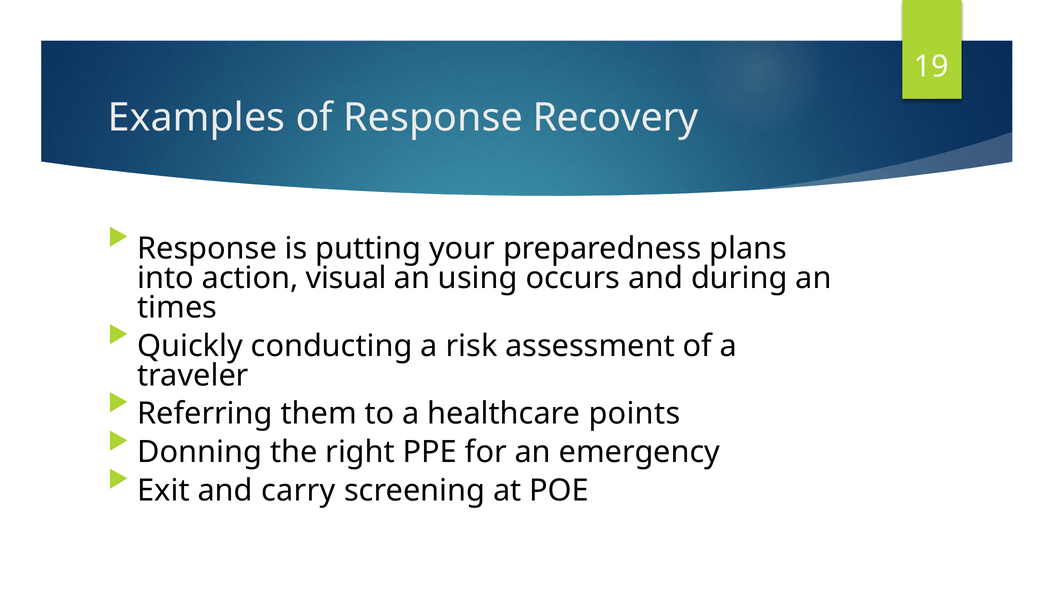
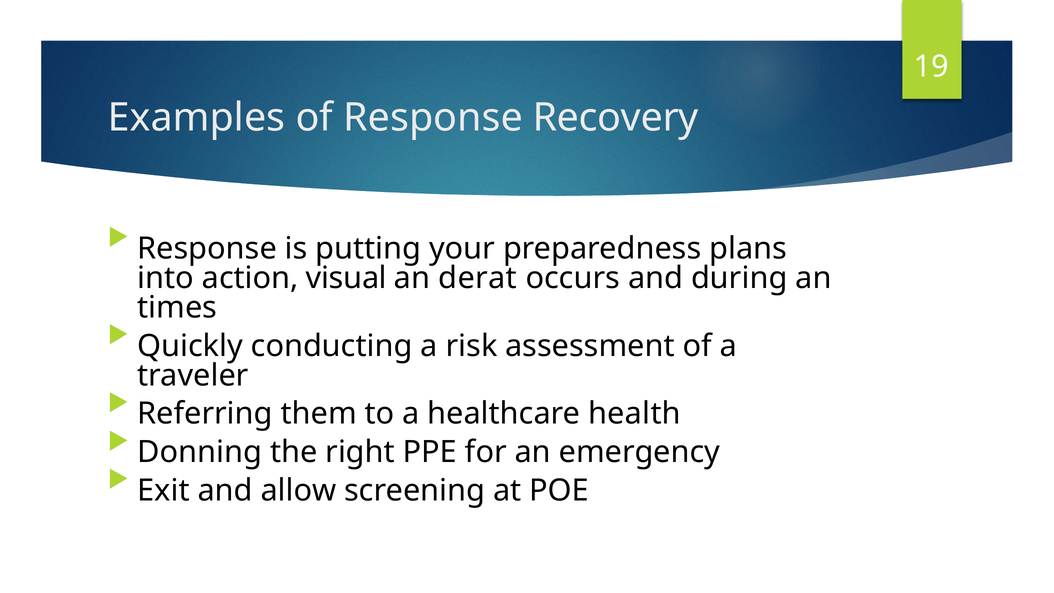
using: using -> derat (478, 278)
points: points -> health (635, 414)
carry: carry -> allow (298, 490)
